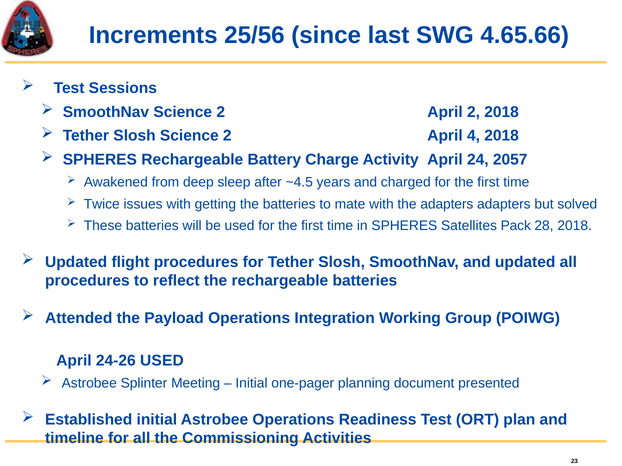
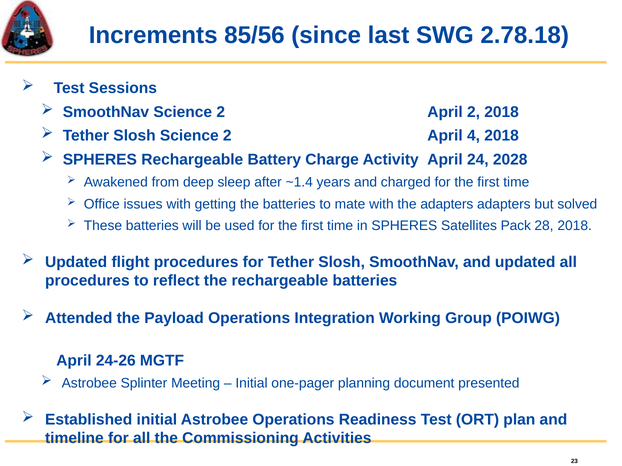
25/56: 25/56 -> 85/56 (254, 35)
4.65.66: 4.65.66 -> 2.78.18 (525, 35)
2057: 2057 -> 2028 (510, 160)
~4.5: ~4.5 -> ~1.4 (299, 182)
Twice: Twice -> Office (102, 204)
24-26 USED: USED -> MGTF (162, 361)
